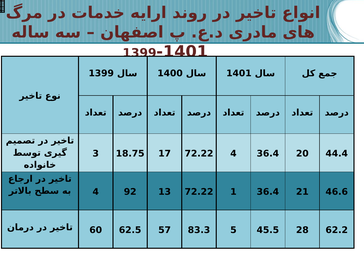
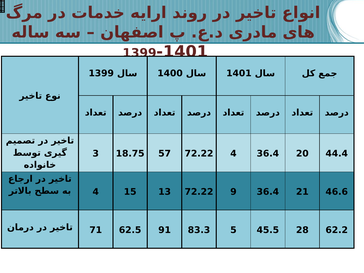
17: 17 -> 57 (165, 154)
92: 92 -> 15 (130, 192)
1: 1 -> 9 (233, 192)
60: 60 -> 71 (96, 230)
57: 57 -> 91 (165, 230)
